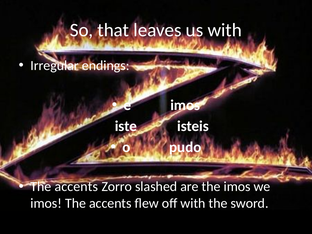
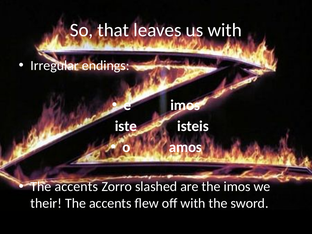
pudo: pudo -> amos (185, 147)
imos: imos -> their (46, 203)
